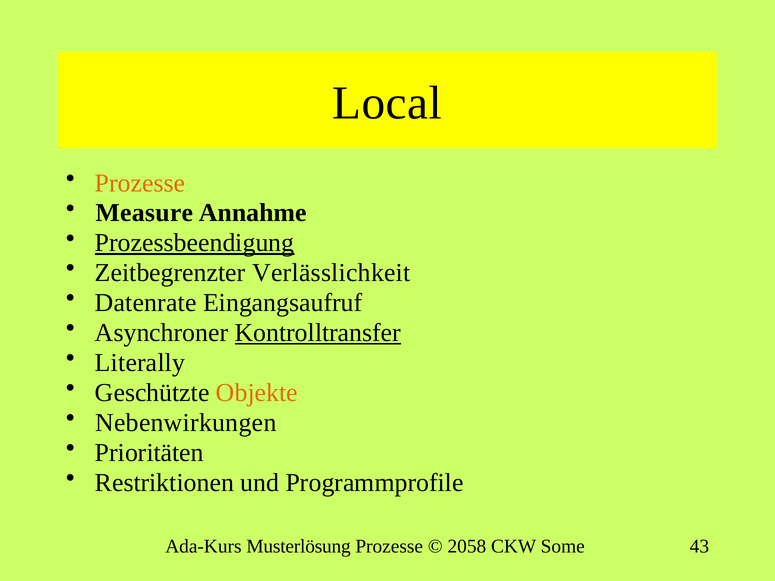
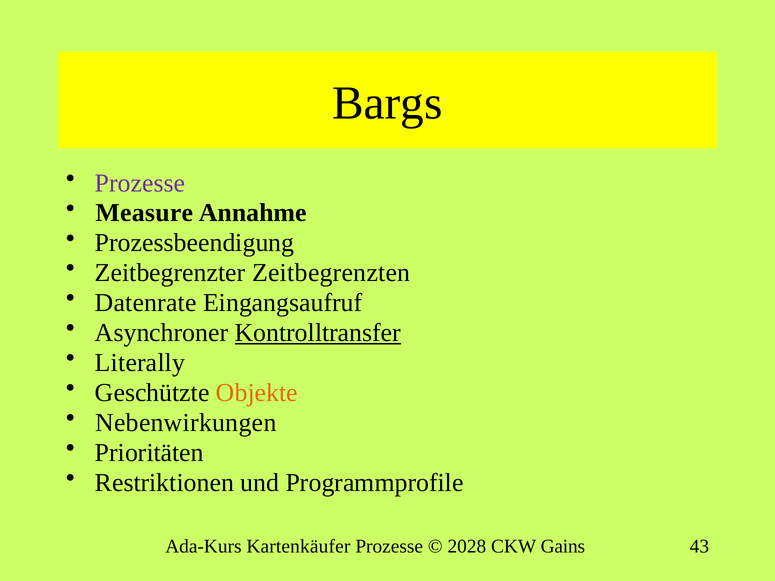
Local: Local -> Bargs (387, 103)
Prozesse colour: orange -> purple (140, 183)
Prozessbeendigung underline: present -> none (195, 243)
Verlässlichkeit: Verlässlichkeit -> Zeitbegrenzten (331, 273)
Musterlösung: Musterlösung -> Kartenkäufer (298, 546)
2058: 2058 -> 2028 (467, 546)
Some: Some -> Gains (563, 546)
